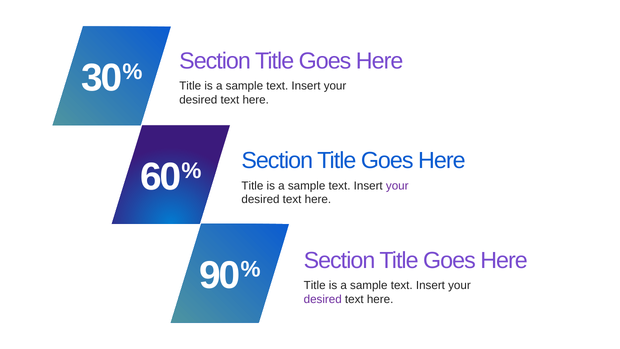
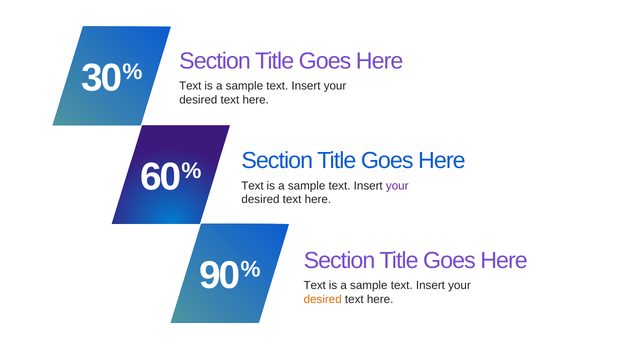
Title: Title -> Text (190, 86)
Title: Title -> Text (252, 186)
Title: Title -> Text (315, 285)
desired colour: purple -> orange (323, 299)
